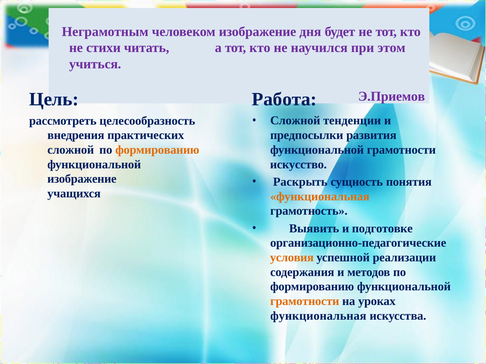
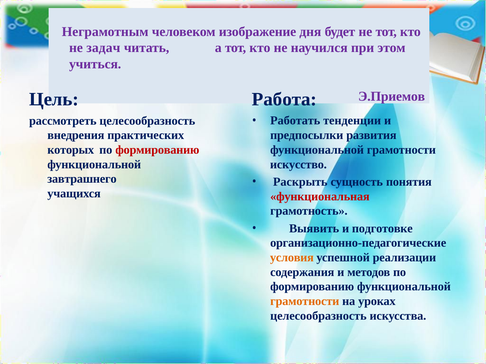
стихи: стихи -> задач (103, 48)
Сложной: Сложной -> Работать (295, 121)
сложной: сложной -> которых (71, 150)
формированию colour: orange -> red (157, 150)
изображение: изображение -> завтрашнего (82, 179)
функциональная colour: orange -> red (320, 197)
функциональная: функциональная -> целесообразность (318, 316)
